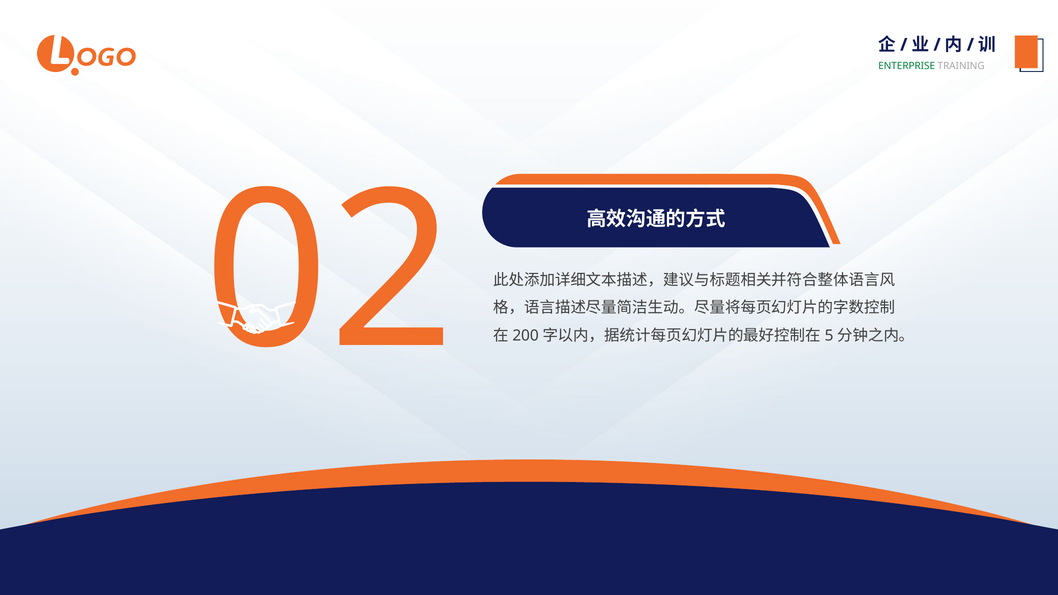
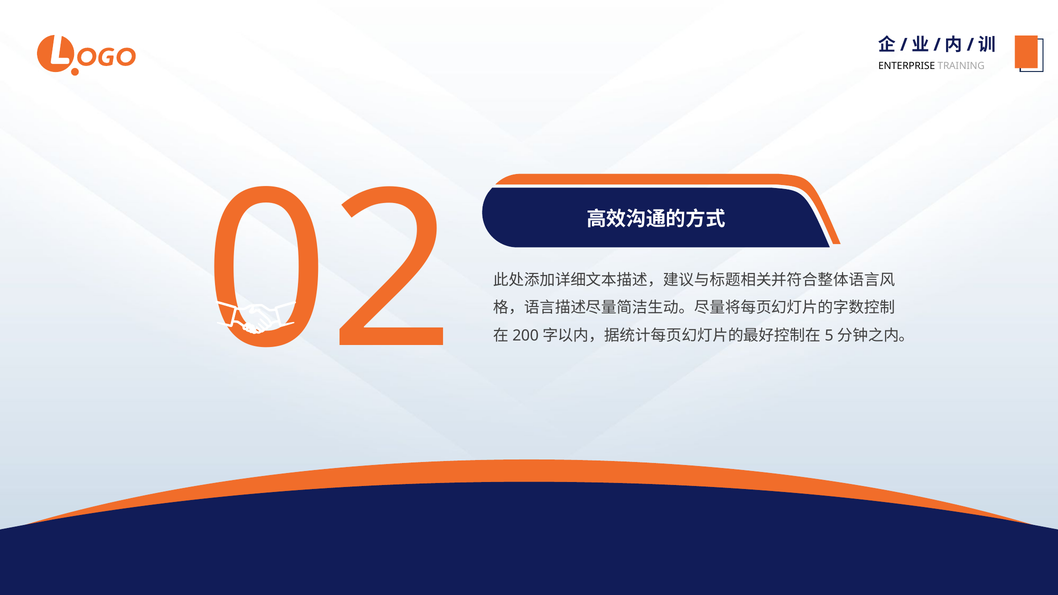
ENTERPRISE colour: green -> black (907, 66)
